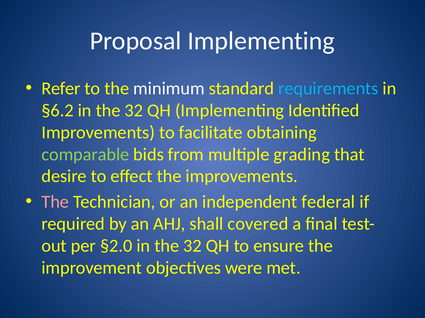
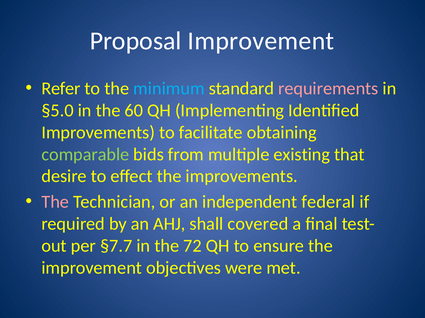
Proposal Implementing: Implementing -> Improvement (261, 41)
minimum colour: white -> light blue (169, 89)
requirements colour: light blue -> pink (328, 89)
§6.2: §6.2 -> §5.0 (58, 111)
32: 32 -> 60 (134, 111)
grading: grading -> existing (302, 155)
§2.0: §2.0 -> §7.7 (116, 246)
32: 32 -> 72 (193, 246)
